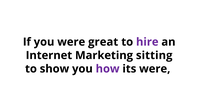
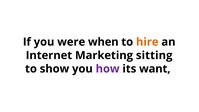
great: great -> when (103, 42)
hire colour: purple -> orange (147, 42)
its were: were -> want (155, 69)
